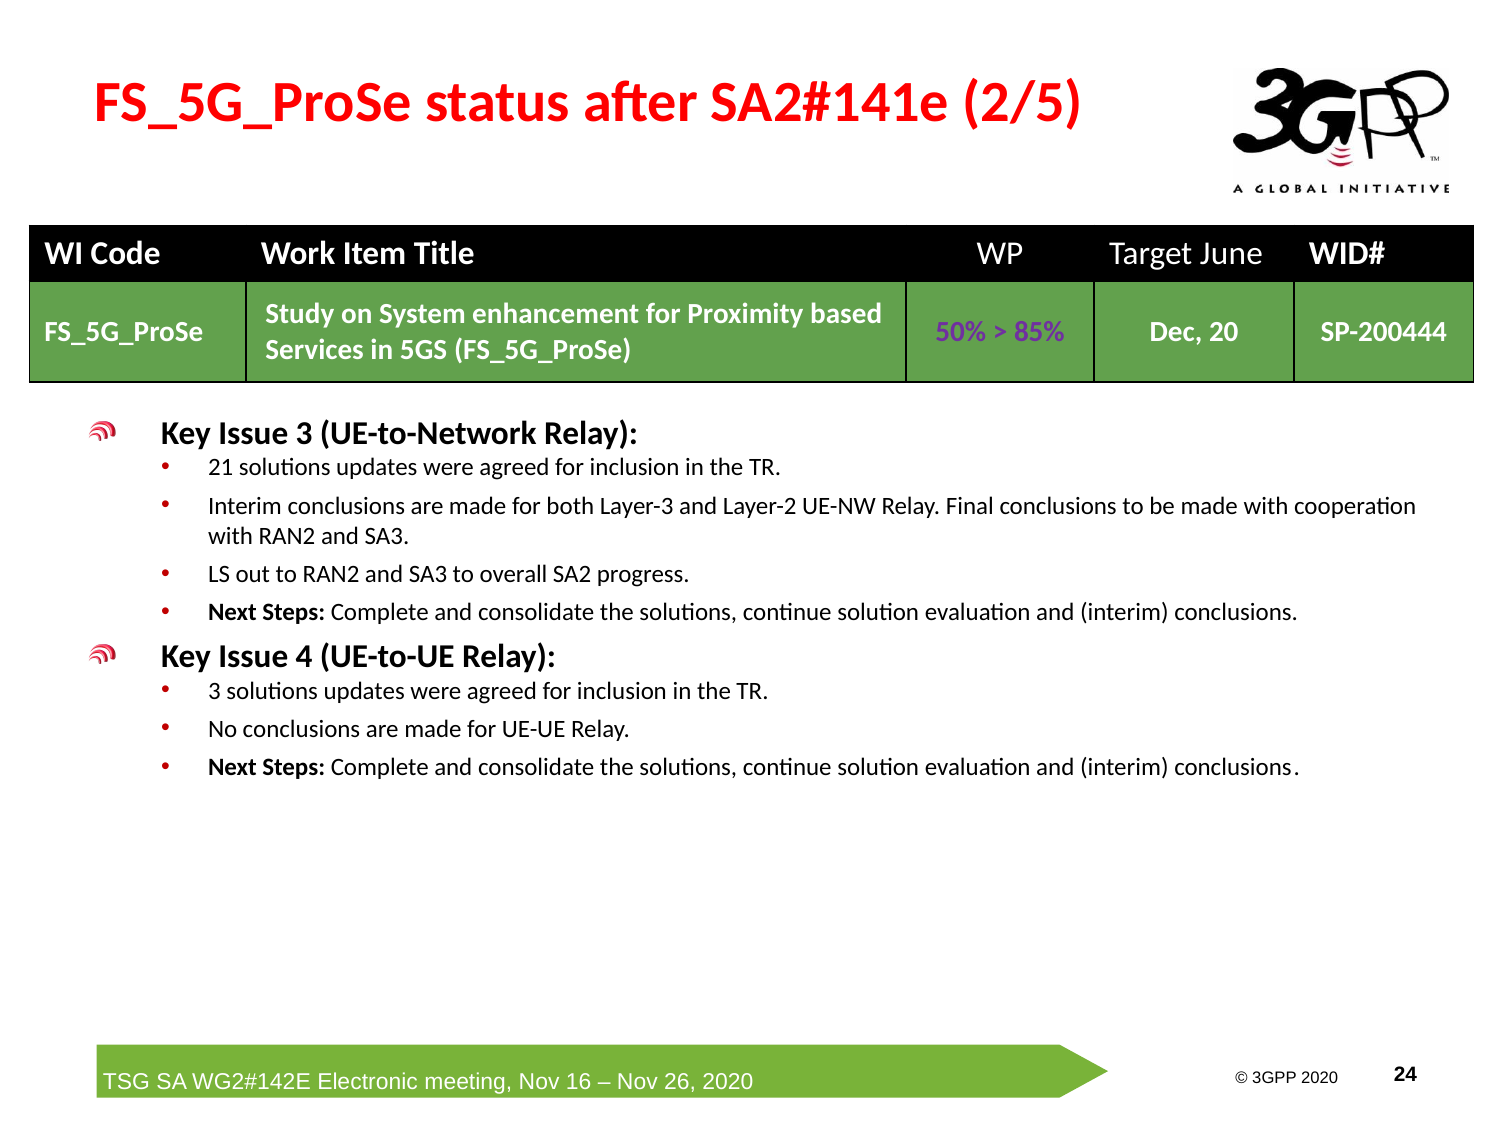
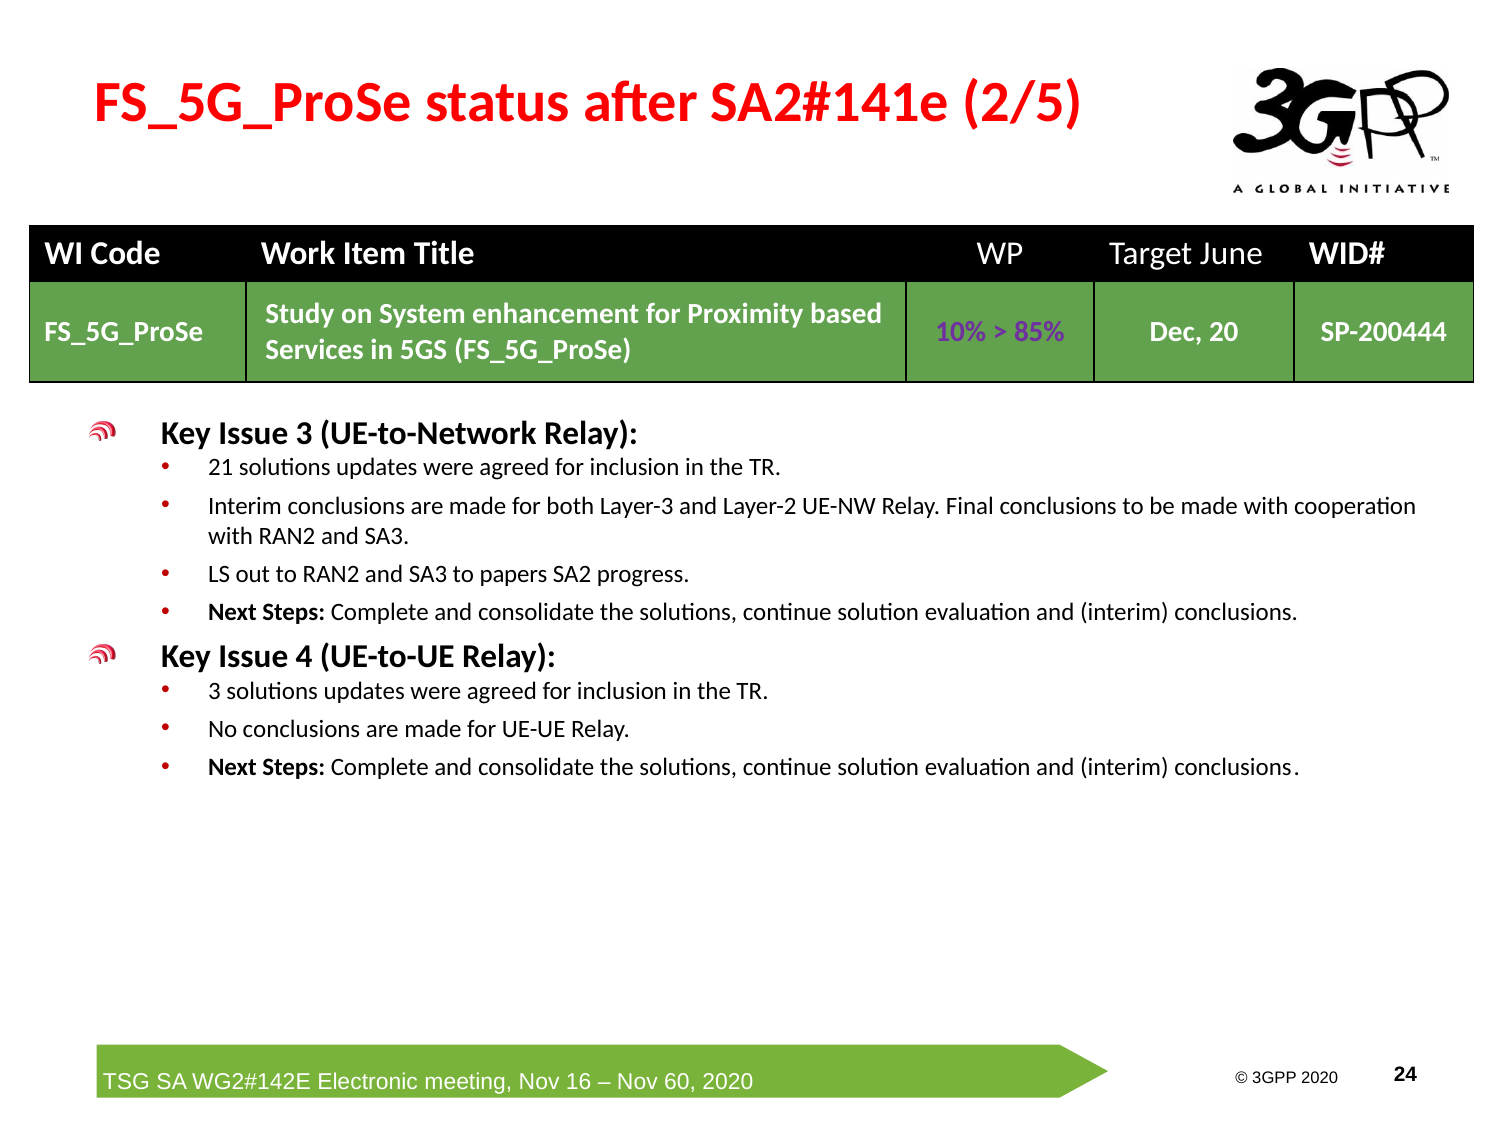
50%: 50% -> 10% (961, 332)
overall: overall -> papers (514, 574)
26: 26 -> 60 (680, 1082)
